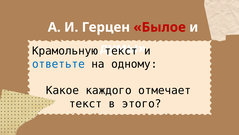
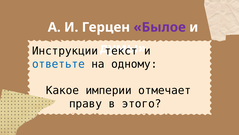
Былое colour: red -> purple (160, 27)
Крамольную: Крамольную -> Инструкции (65, 51)
каждого: каждого -> империи (109, 90)
текст: текст -> праву (86, 103)
